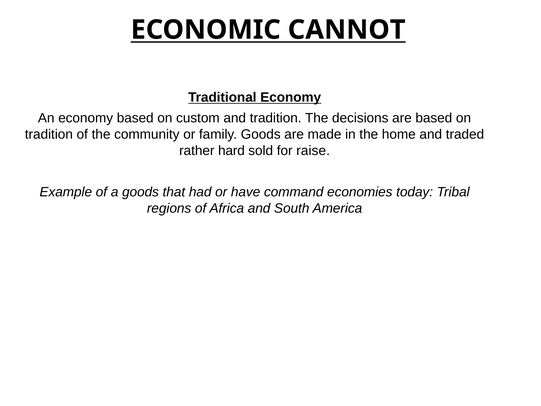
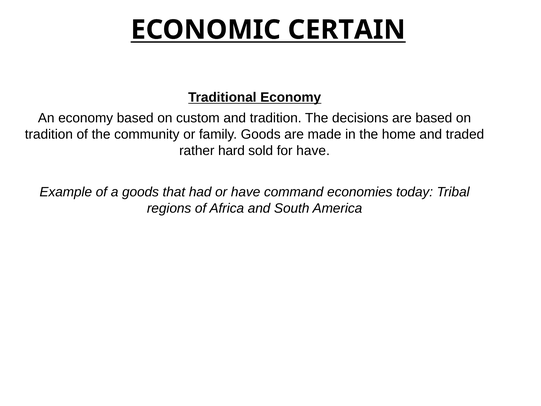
CANNOT: CANNOT -> CERTAIN (347, 30)
for raise: raise -> have (313, 151)
